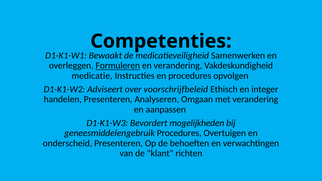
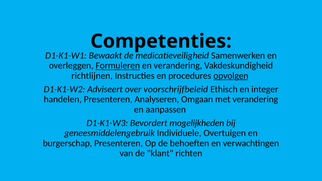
medicatie: medicatie -> richtlijnen (92, 76)
opvolgen underline: none -> present (231, 76)
geneesmiddelengebruik Procedures: Procedures -> Individuele (179, 133)
onderscheid: onderscheid -> burgerschap (67, 143)
